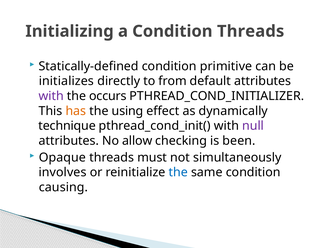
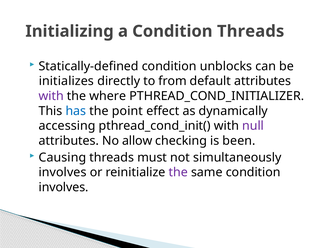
primitive: primitive -> unblocks (226, 66)
occurs: occurs -> where (108, 96)
has colour: orange -> blue (76, 111)
using: using -> point (127, 111)
technique: technique -> accessing (67, 126)
Opaque: Opaque -> Causing (62, 158)
the colour: blue -> purple (178, 172)
causing: causing -> involves (64, 187)
